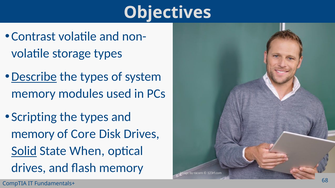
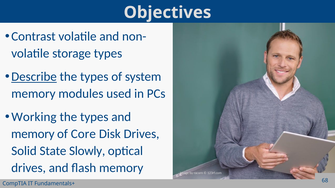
Scripting: Scripting -> Working (34, 117)
Solid underline: present -> none (24, 151)
When: When -> Slowly (87, 151)
